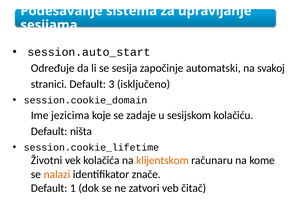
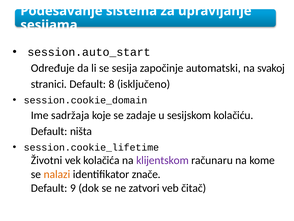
3: 3 -> 8 (112, 84)
jezicima: jezicima -> sadržaja (70, 115)
klijentskom colour: orange -> purple (162, 160)
1: 1 -> 9 (73, 188)
